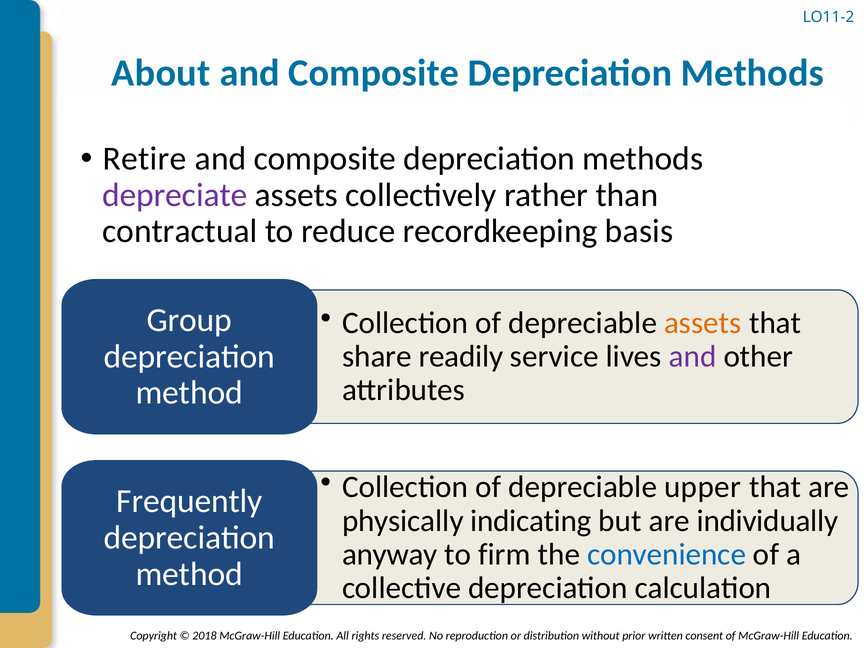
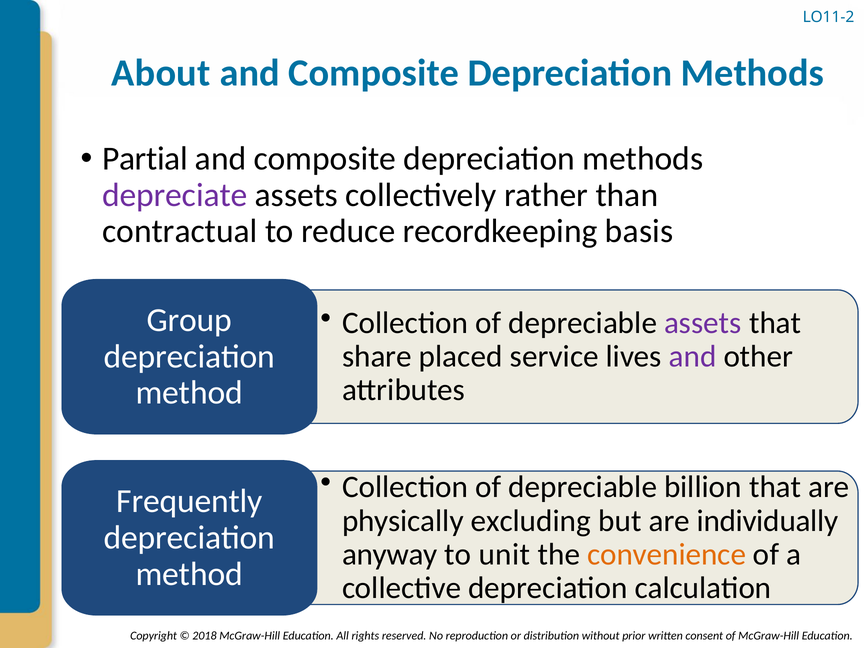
Retire: Retire -> Partial (145, 159)
assets colour: orange -> purple (703, 323)
readily: readily -> placed (461, 356)
upper: upper -> billion (703, 487)
indicating: indicating -> excluding (531, 521)
firm: firm -> unit (504, 554)
convenience colour: blue -> orange (667, 554)
